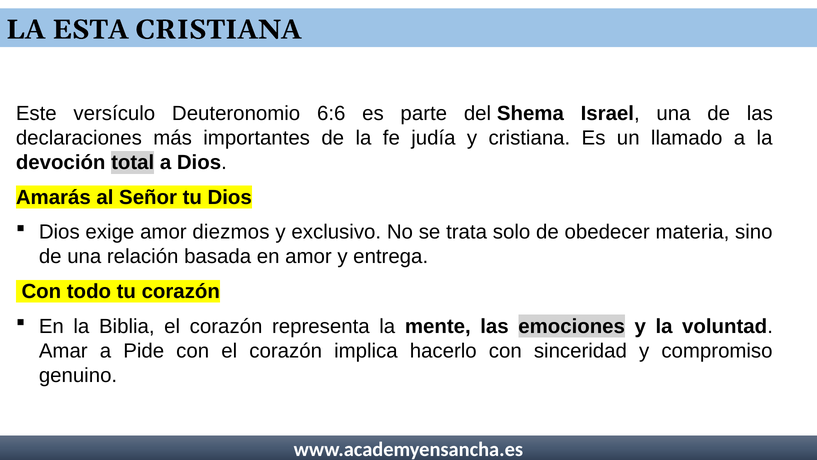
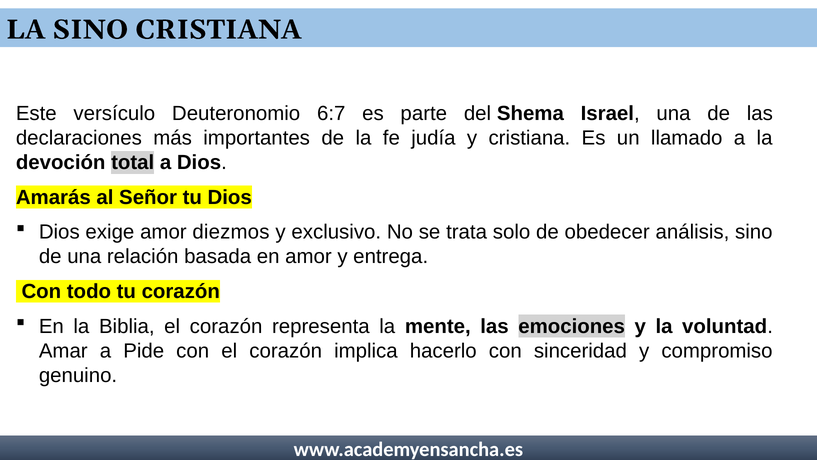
LA ESTA: ESTA -> SINO (90, 30)
6:6: 6:6 -> 6:7 (331, 113)
materia: materia -> análisis (692, 232)
